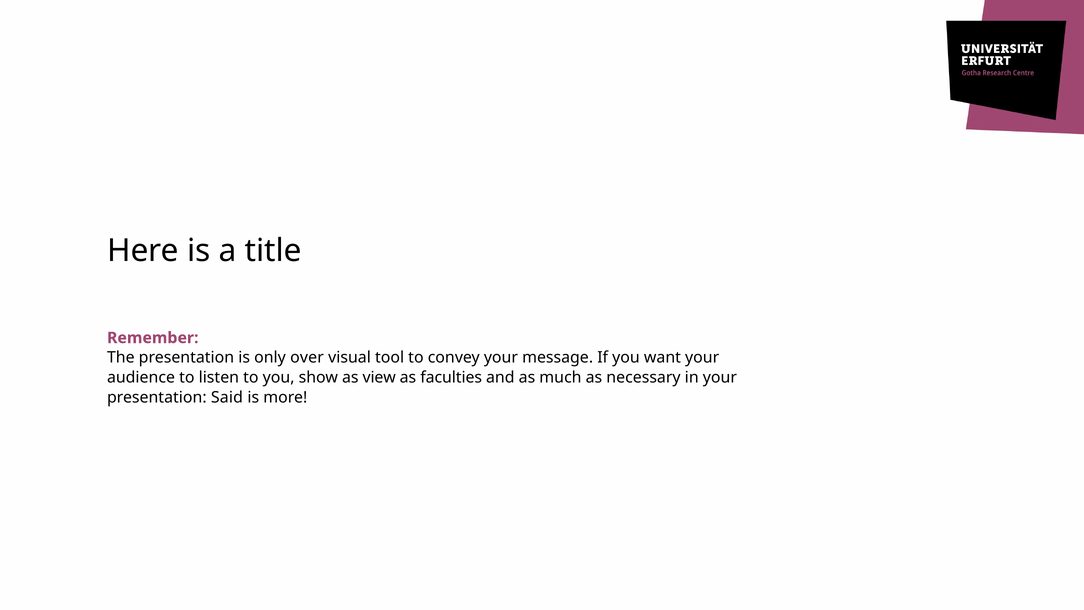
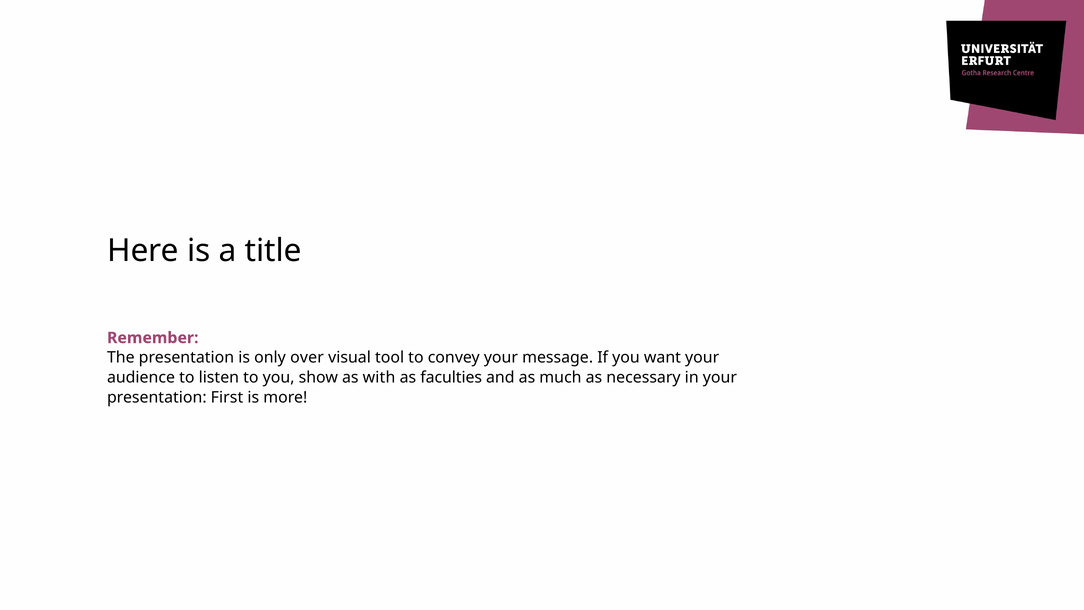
view: view -> with (379, 377)
Said: Said -> First (227, 397)
